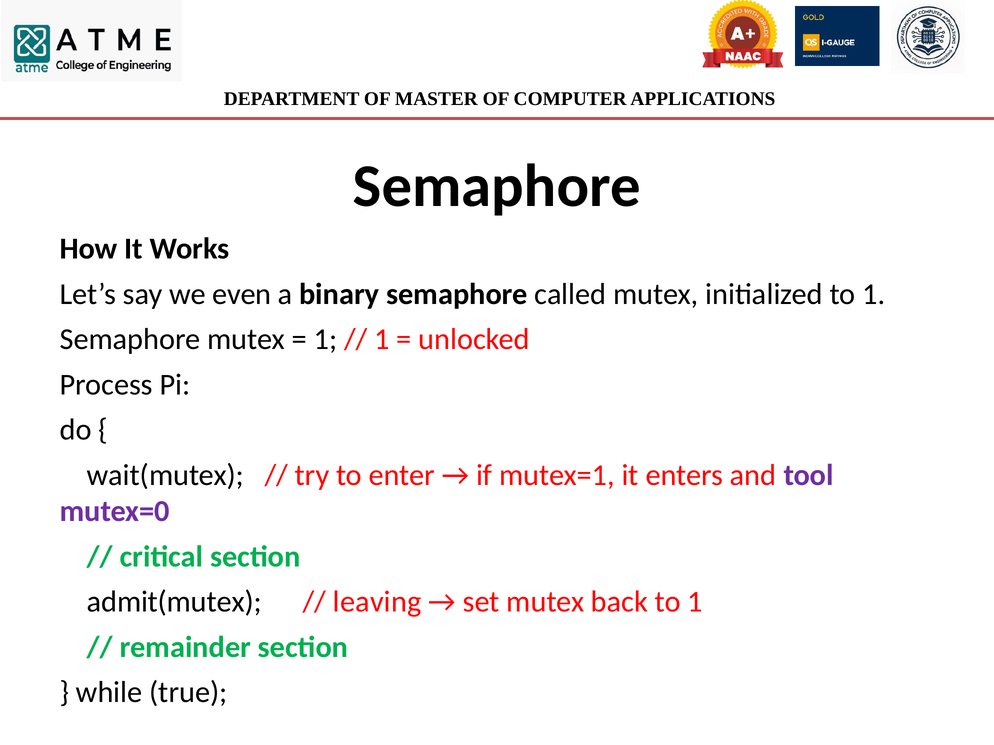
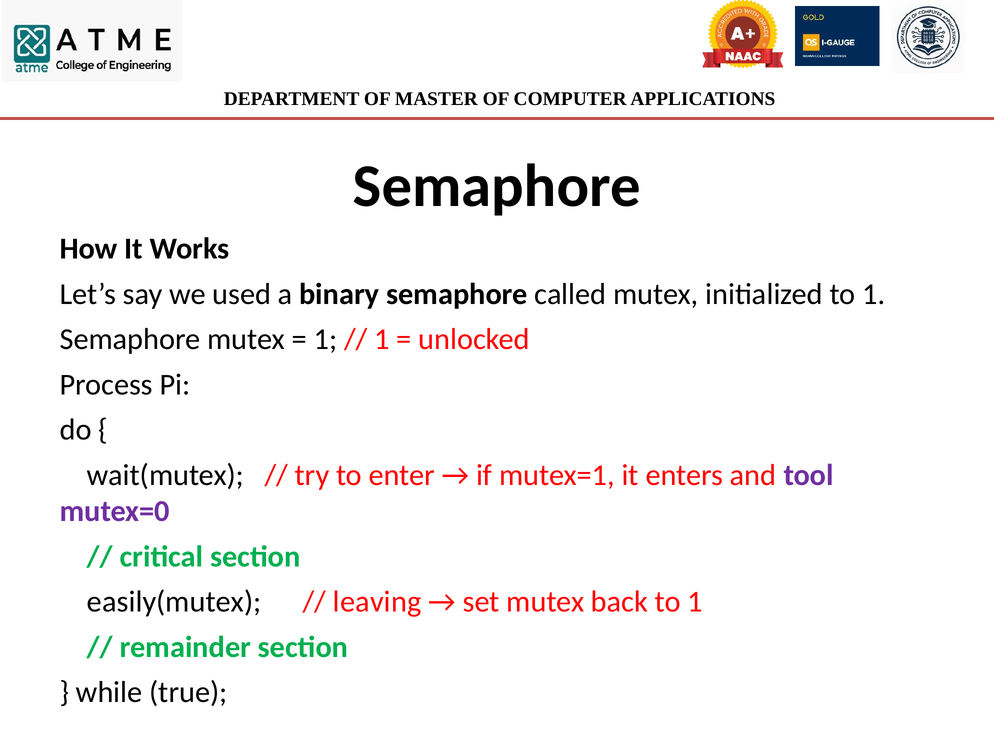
even: even -> used (242, 294)
admit(mutex: admit(mutex -> easily(mutex (174, 602)
